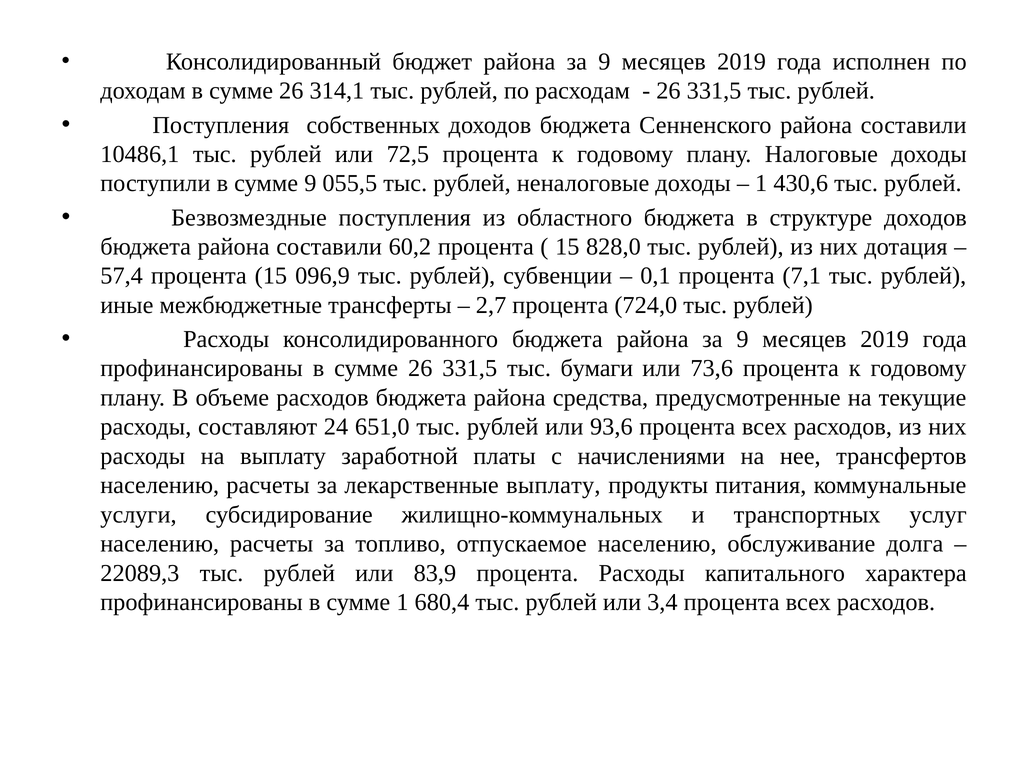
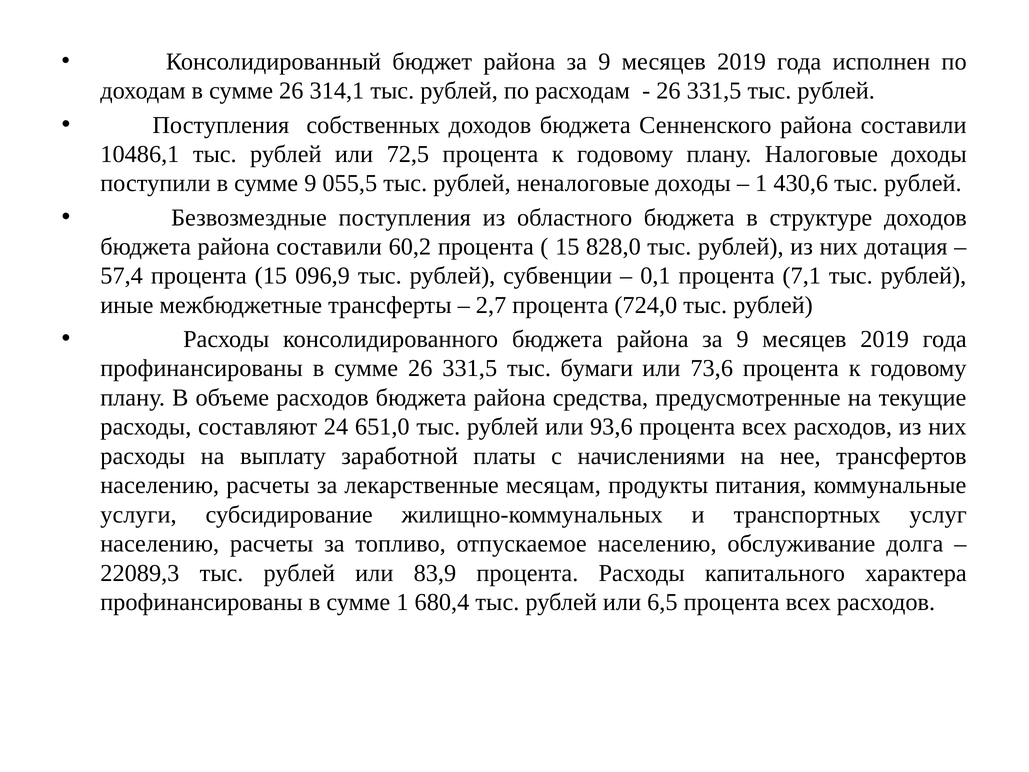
лекарственные выплату: выплату -> месяцам (553, 485)
3,4: 3,4 -> 6,5 (662, 602)
